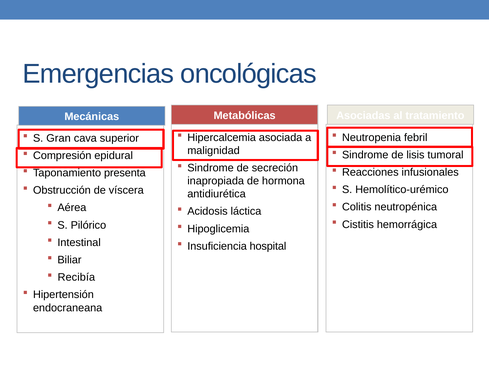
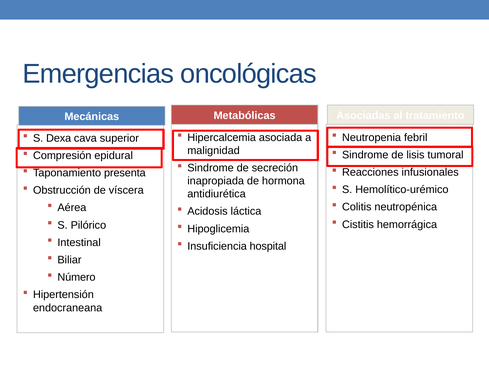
Gran: Gran -> Dexa (59, 138)
Recibía: Recibía -> Número (76, 277)
